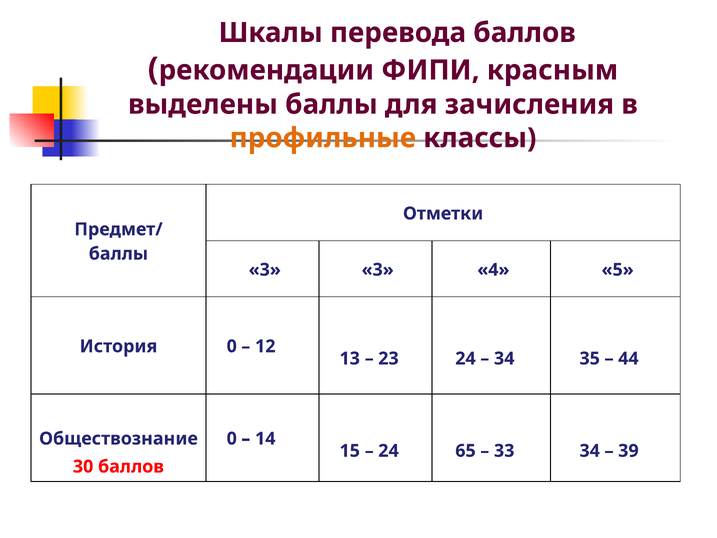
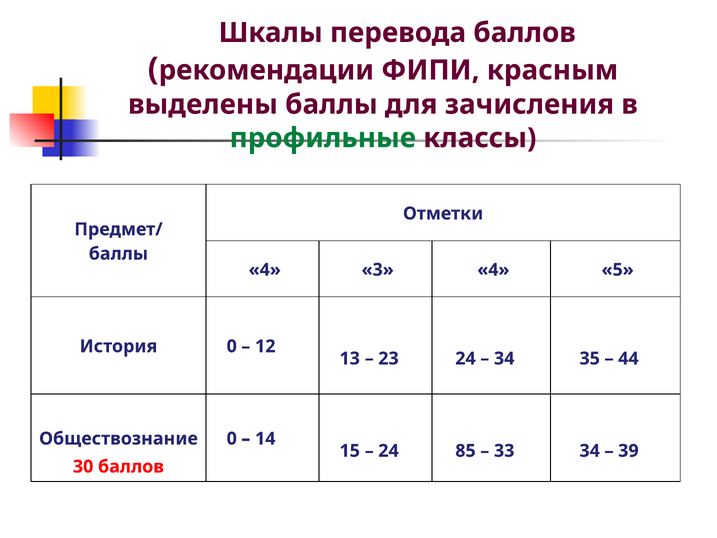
профильные colour: orange -> green (323, 138)
3: 3 -> 4 (265, 270)
65: 65 -> 85 (465, 451)
